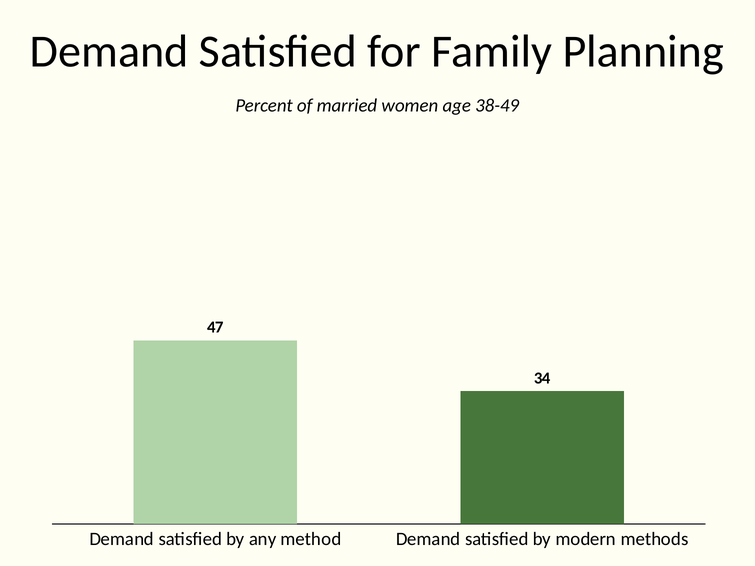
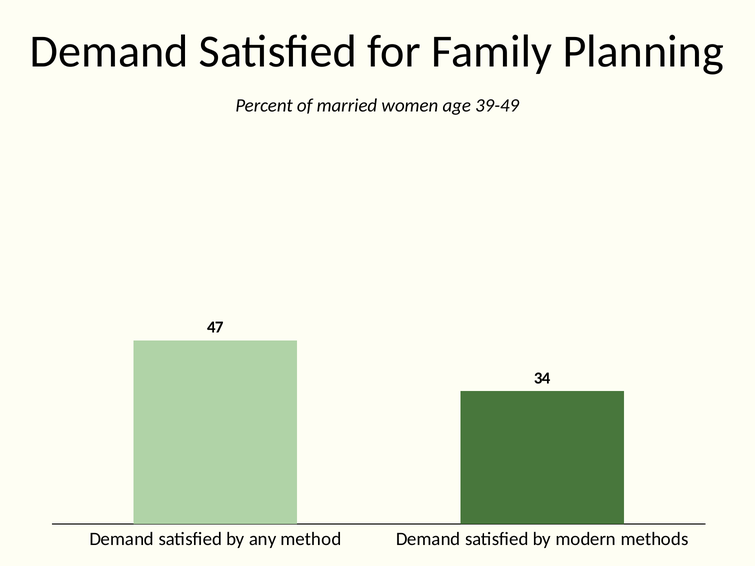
38-49: 38-49 -> 39-49 (497, 106)
